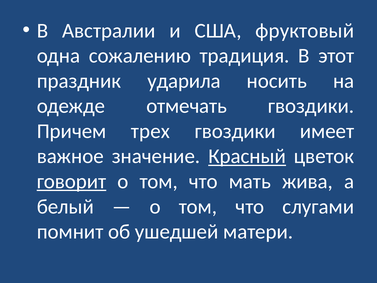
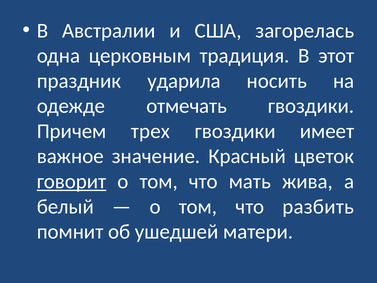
фруктовый: фруктовый -> загорелась (305, 31)
сожалению: сожалению -> церковным (140, 56)
Красный underline: present -> none (247, 156)
слугами: слугами -> разбить (318, 206)
